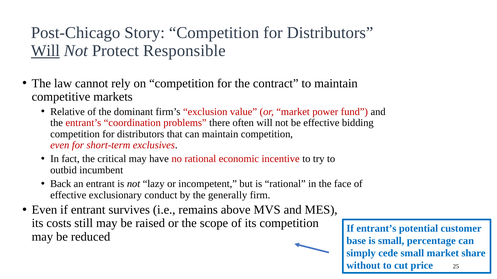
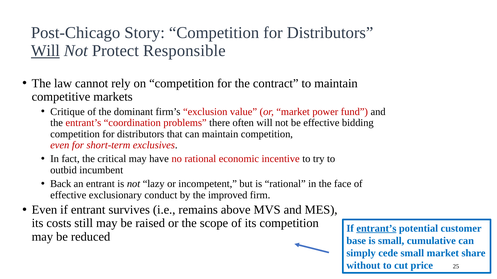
Relative: Relative -> Critique (68, 112)
generally: generally -> improved (228, 195)
entrant’s underline: none -> present (376, 229)
percentage: percentage -> cumulative (431, 241)
